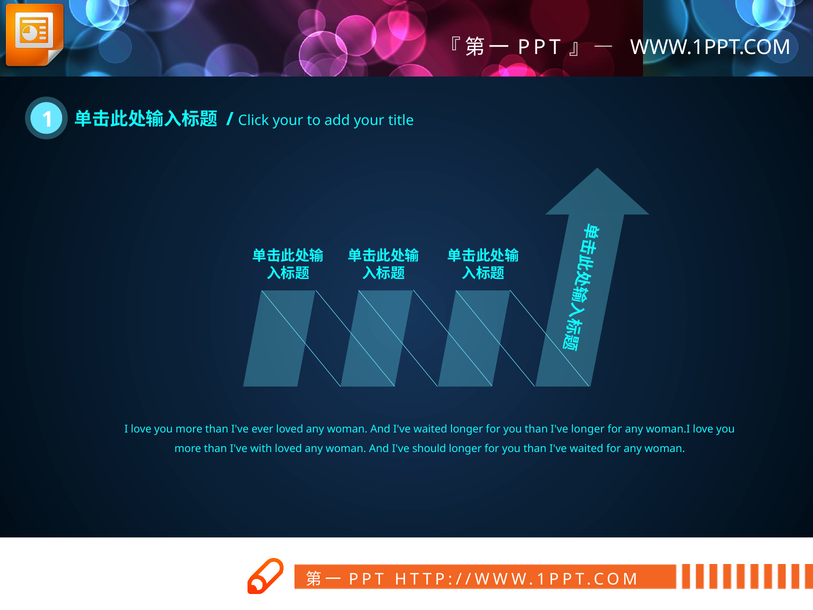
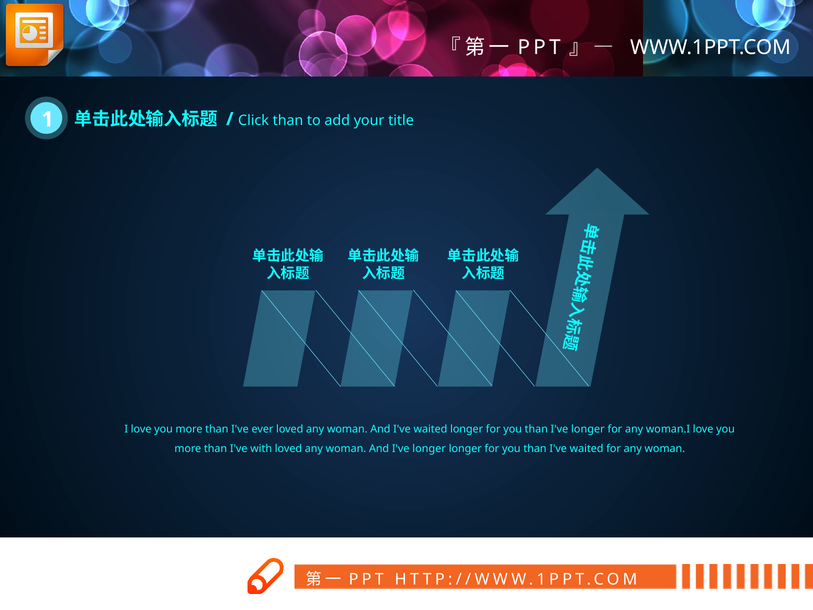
Click your: your -> than (288, 120)
And I've should: should -> longer (429, 449)
